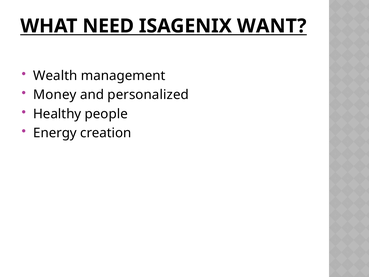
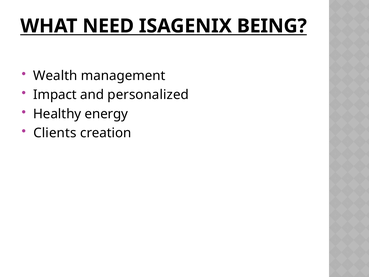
WANT: WANT -> BEING (272, 26)
Money: Money -> Impact (55, 95)
people: people -> energy (106, 114)
Energy: Energy -> Clients (55, 133)
